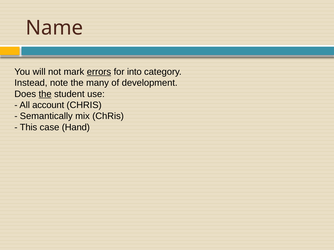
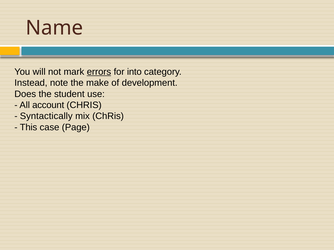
many: many -> make (98, 83)
the underline: present -> none (45, 94)
Semantically: Semantically -> Syntactically (46, 116)
Hand: Hand -> Page (76, 128)
